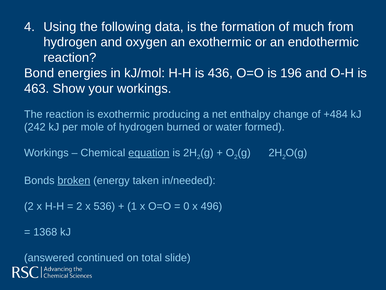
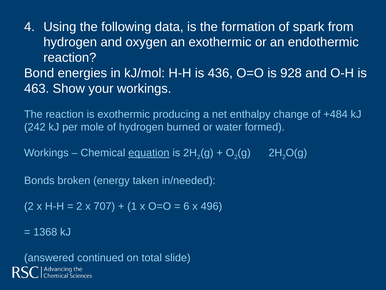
much: much -> spark (309, 27)
196: 196 -> 928 (291, 73)
broken underline: present -> none (74, 180)
536: 536 -> 707 (104, 206)
0: 0 -> 6 (186, 206)
